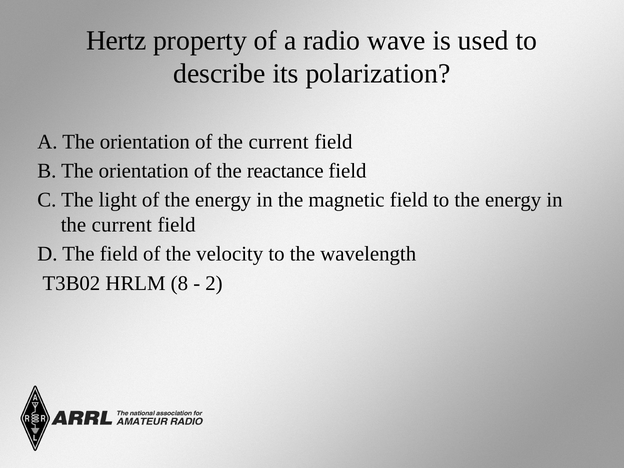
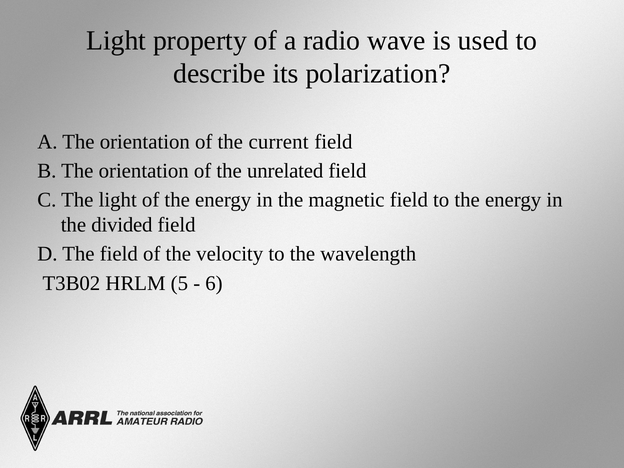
Hertz: Hertz -> Light (116, 40)
reactance: reactance -> unrelated (285, 171)
current: current -> divided (122, 225)
8: 8 -> 5 (179, 283)
2: 2 -> 6 (214, 283)
